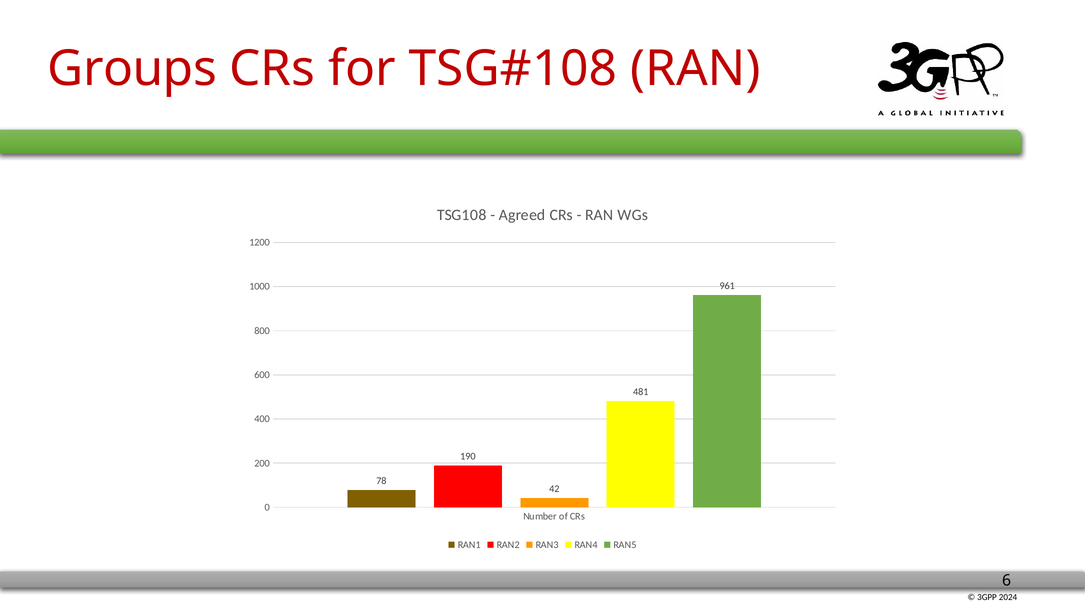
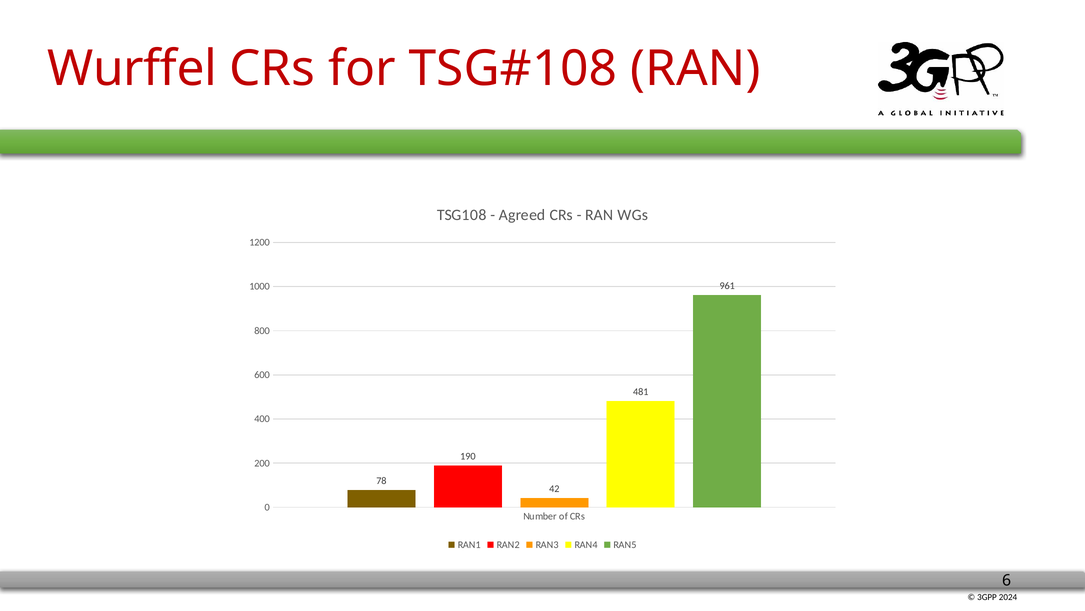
Groups: Groups -> Wurffel (132, 69)
